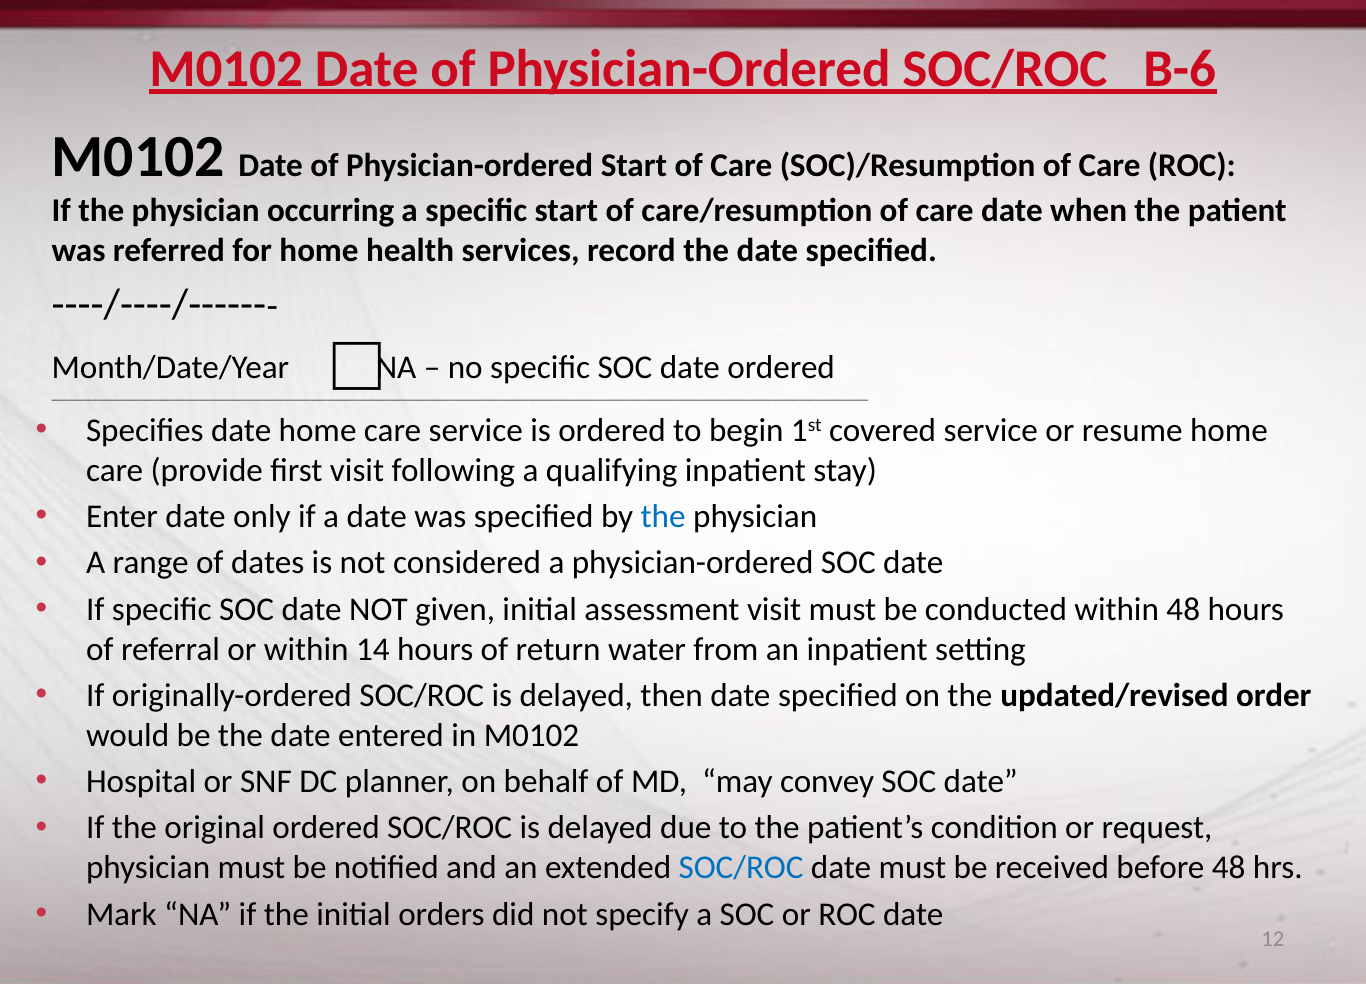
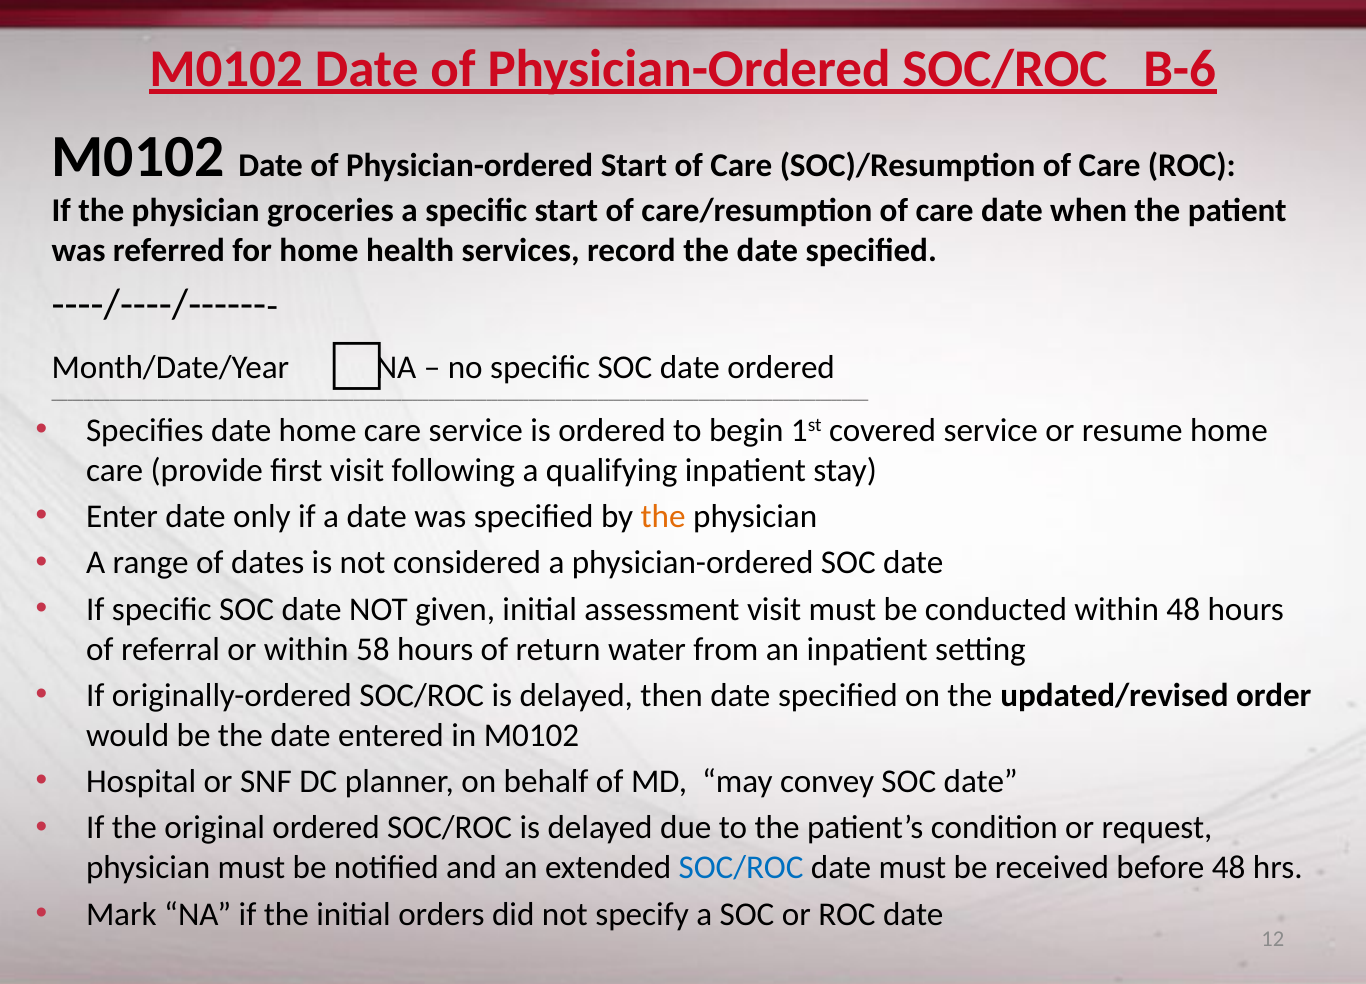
occurring: occurring -> groceries (330, 210)
the colour: blue -> orange (663, 517)
14: 14 -> 58 (373, 649)
